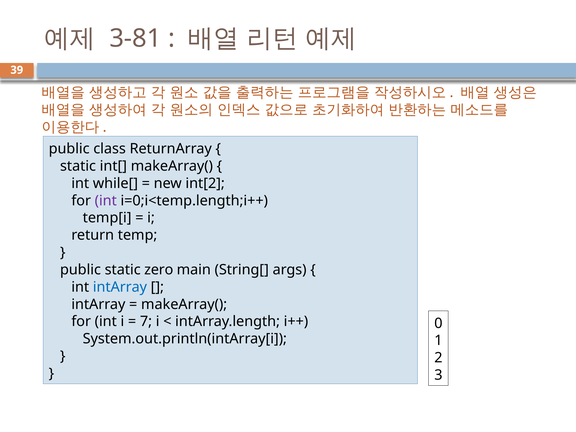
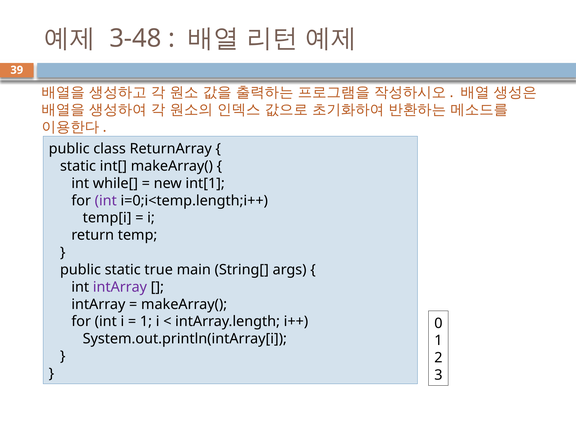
3-81: 3-81 -> 3-48 (135, 38)
int[2: int[2 -> int[1 (205, 183)
zero: zero -> true (159, 270)
intArray colour: blue -> purple (120, 287)
7: 7 -> 1 (146, 322)
